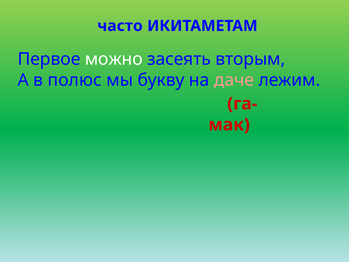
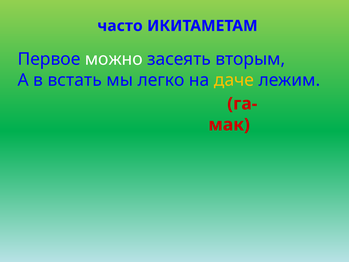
полюс: полюс -> встать (75, 80)
букву: букву -> легко (161, 80)
даче colour: pink -> yellow (234, 80)
